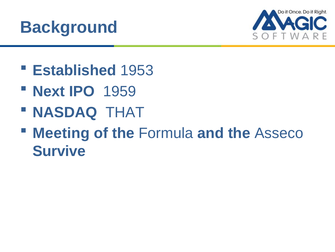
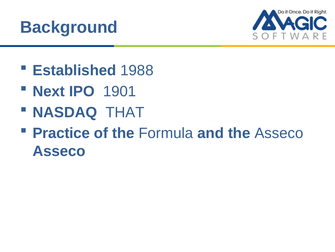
1953: 1953 -> 1988 (137, 70)
1959: 1959 -> 1901 (120, 91)
Meeting: Meeting -> Practice (61, 133)
Survive: Survive -> Asseco (59, 151)
